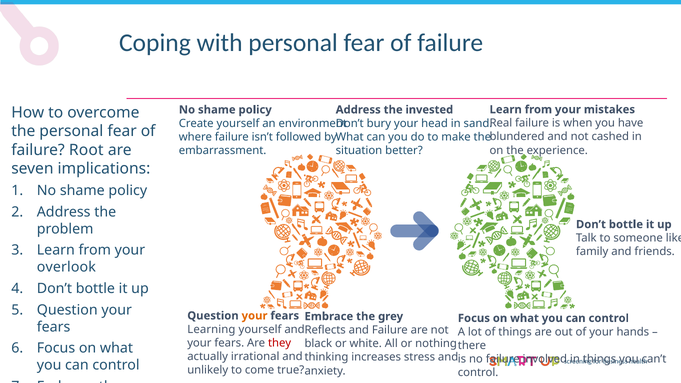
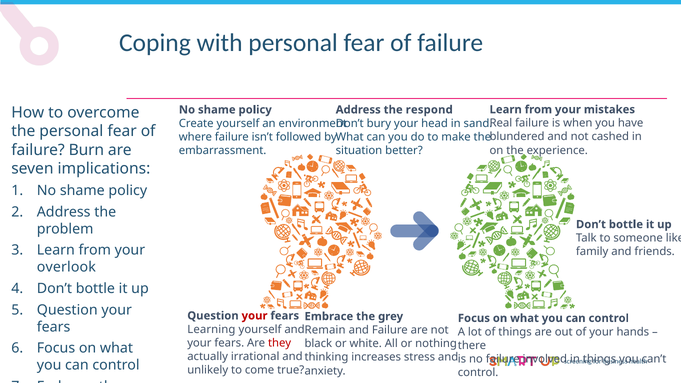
invested: invested -> respond (429, 110)
Root: Root -> Burn (86, 150)
your colour: orange -> red (255, 316)
Reflects: Reflects -> Remain (325, 330)
